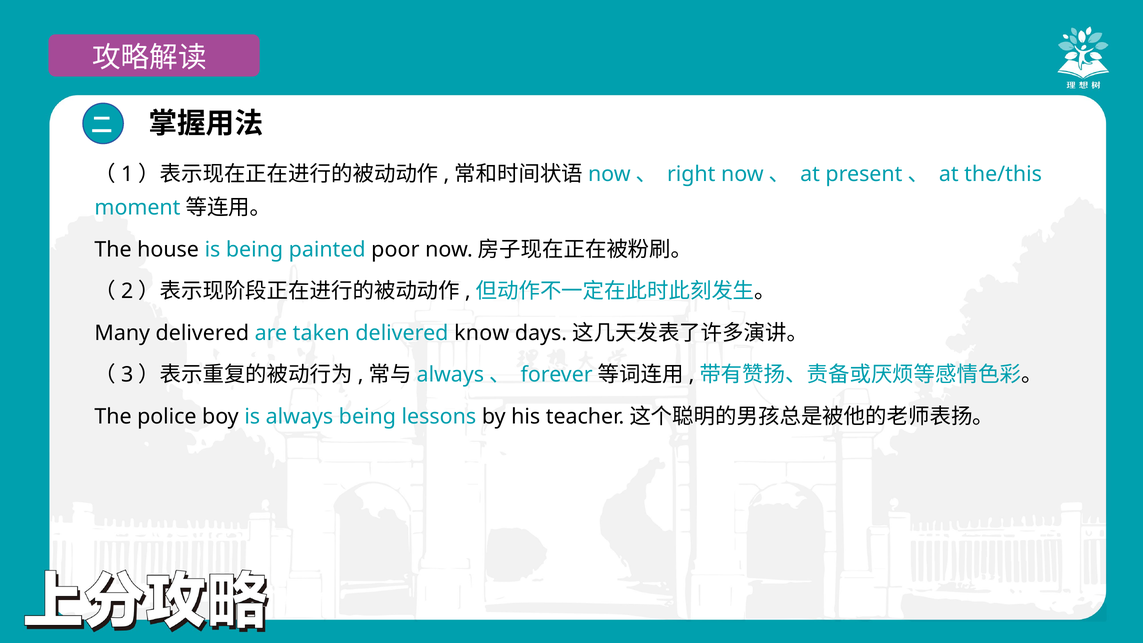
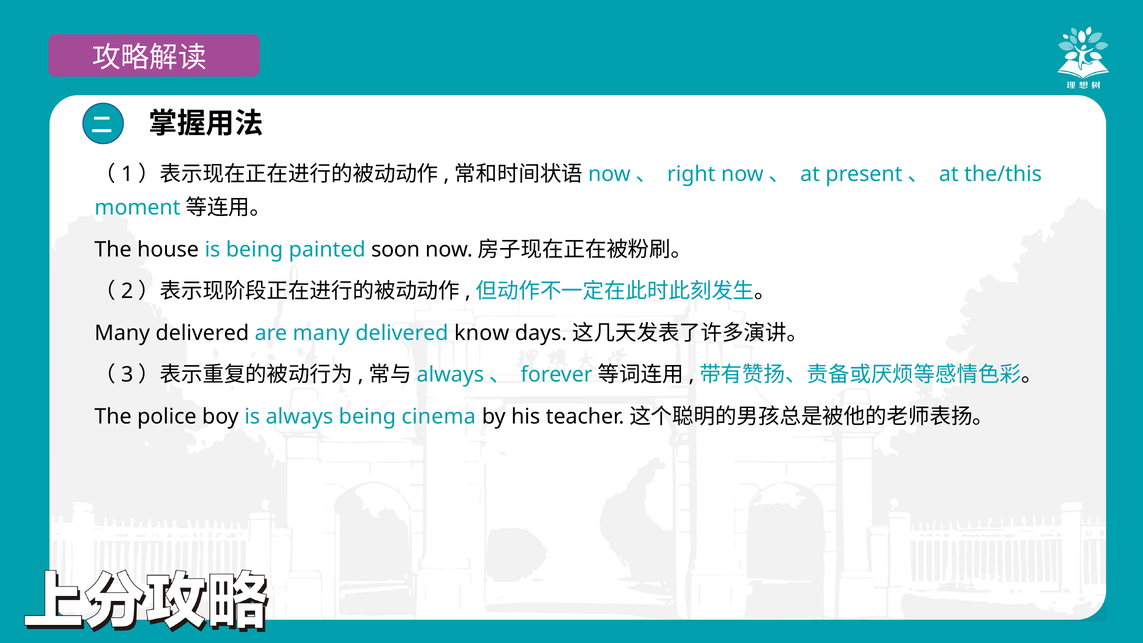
poor: poor -> soon (396, 249)
are taken: taken -> many (321, 333)
lessons: lessons -> cinema (439, 416)
